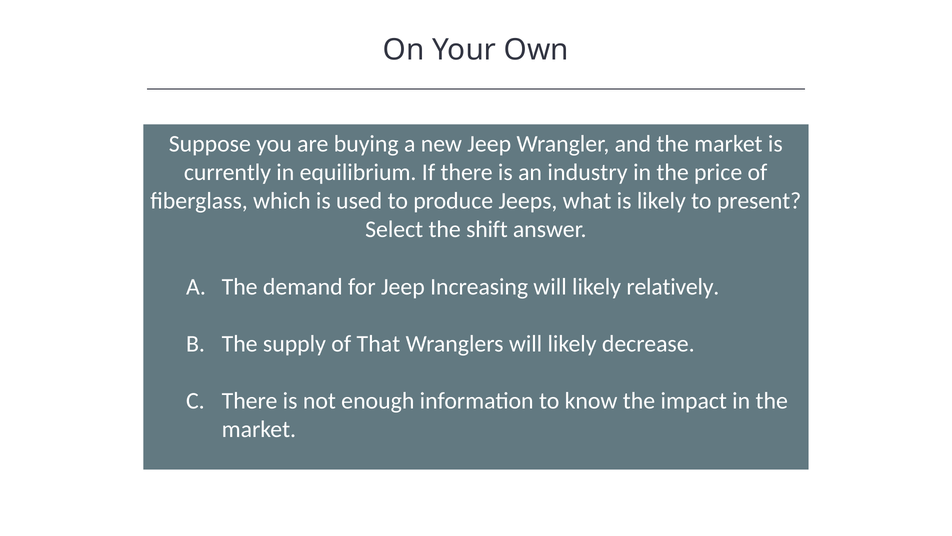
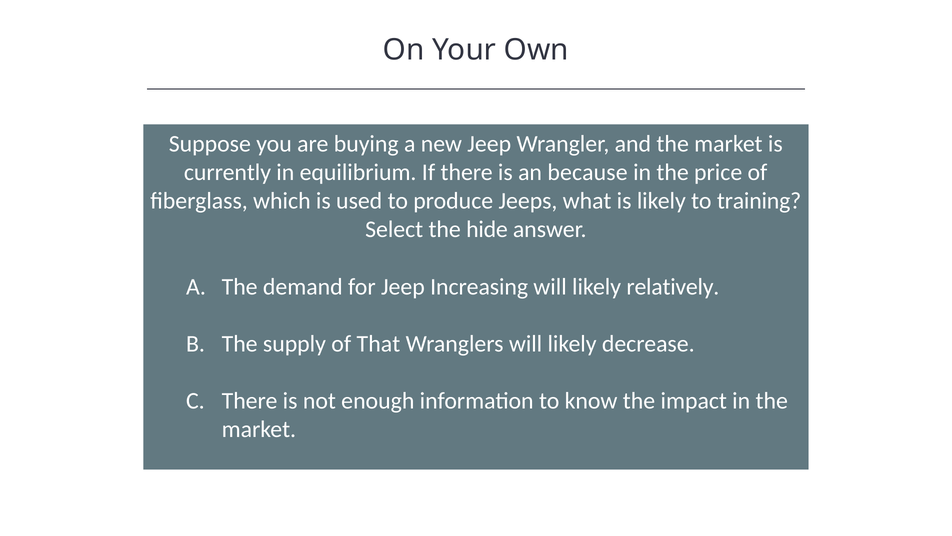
industry: industry -> because (588, 172)
present: present -> training (759, 201)
shift: shift -> hide (487, 229)
